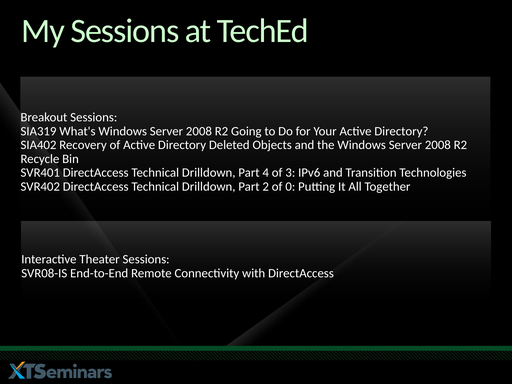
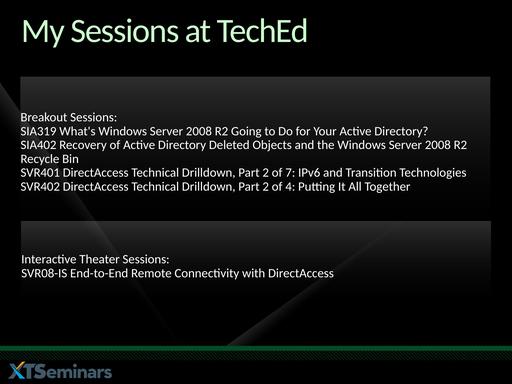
4: 4 -> 2 (266, 173)
3: 3 -> 7 (290, 173)
0: 0 -> 4 (290, 187)
